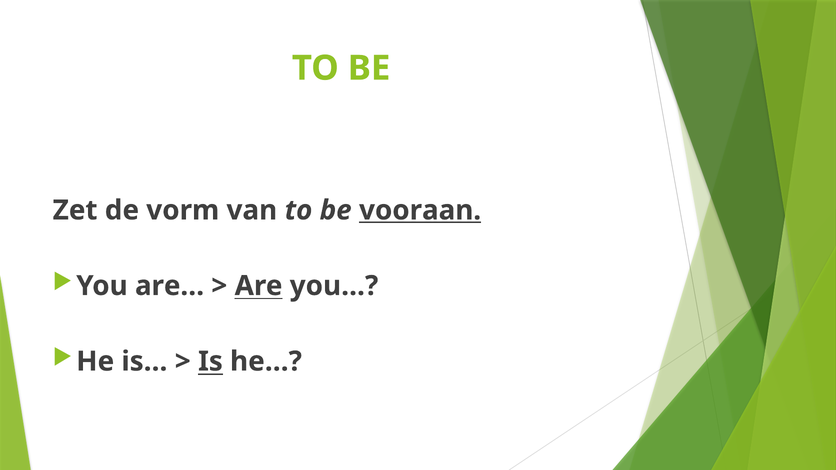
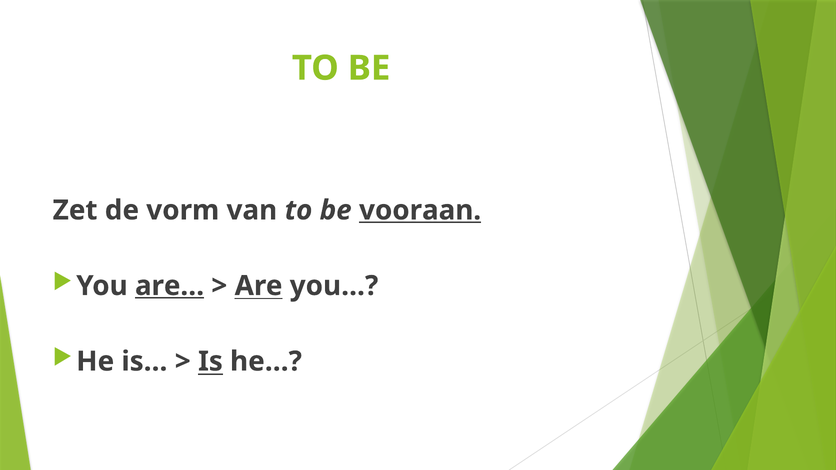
are… underline: none -> present (170, 286)
